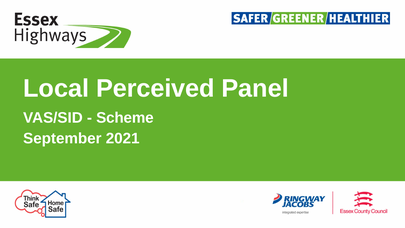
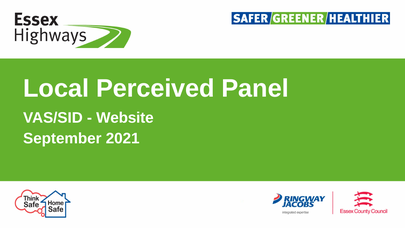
Scheme: Scheme -> Website (125, 118)
